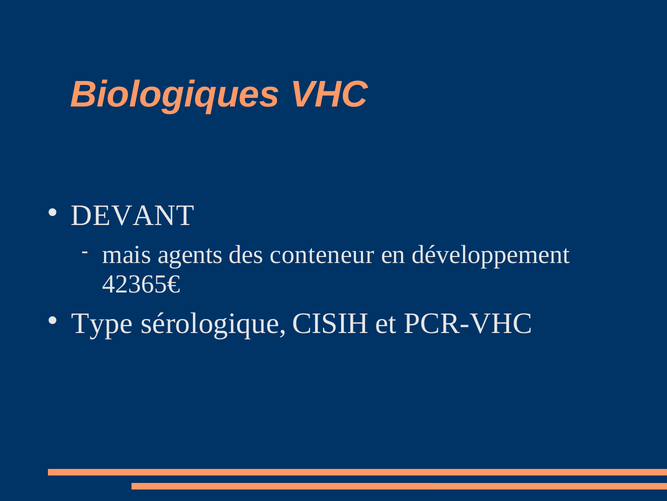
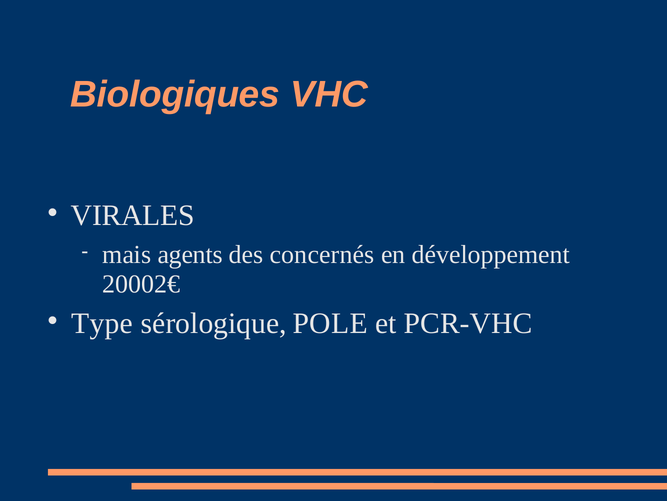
DEVANT: DEVANT -> VIRALES (133, 215)
conteneur: conteneur -> concernés (322, 254)
42365€: 42365€ -> 20002€ (141, 284)
CISIH: CISIH -> POLE (330, 323)
